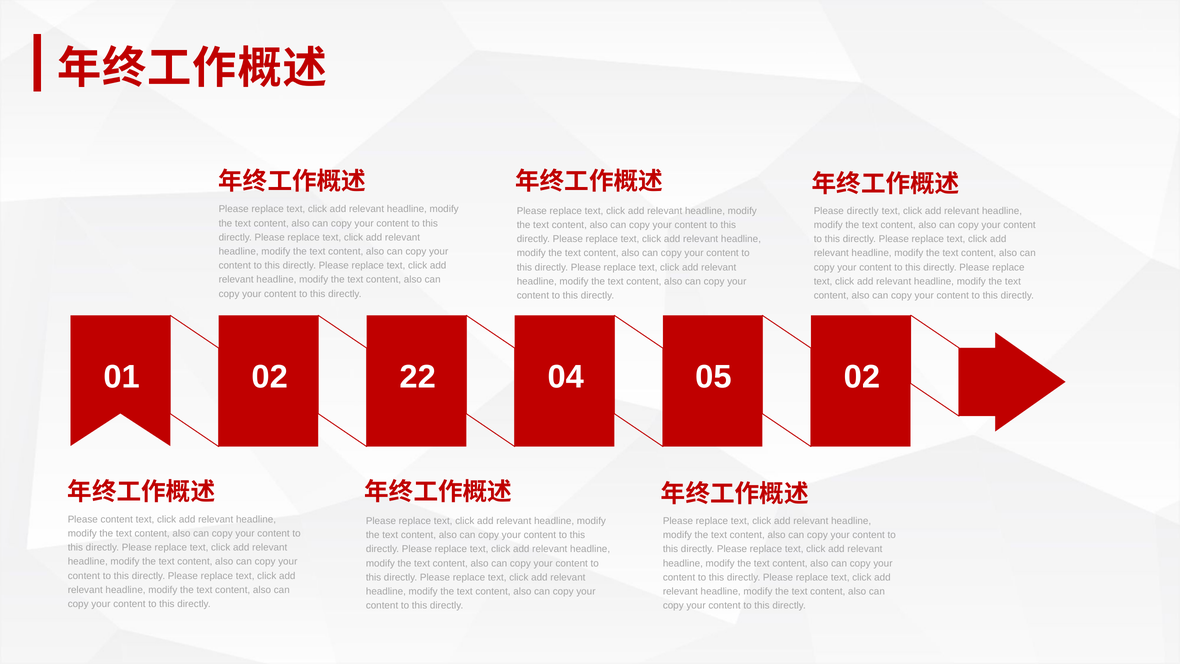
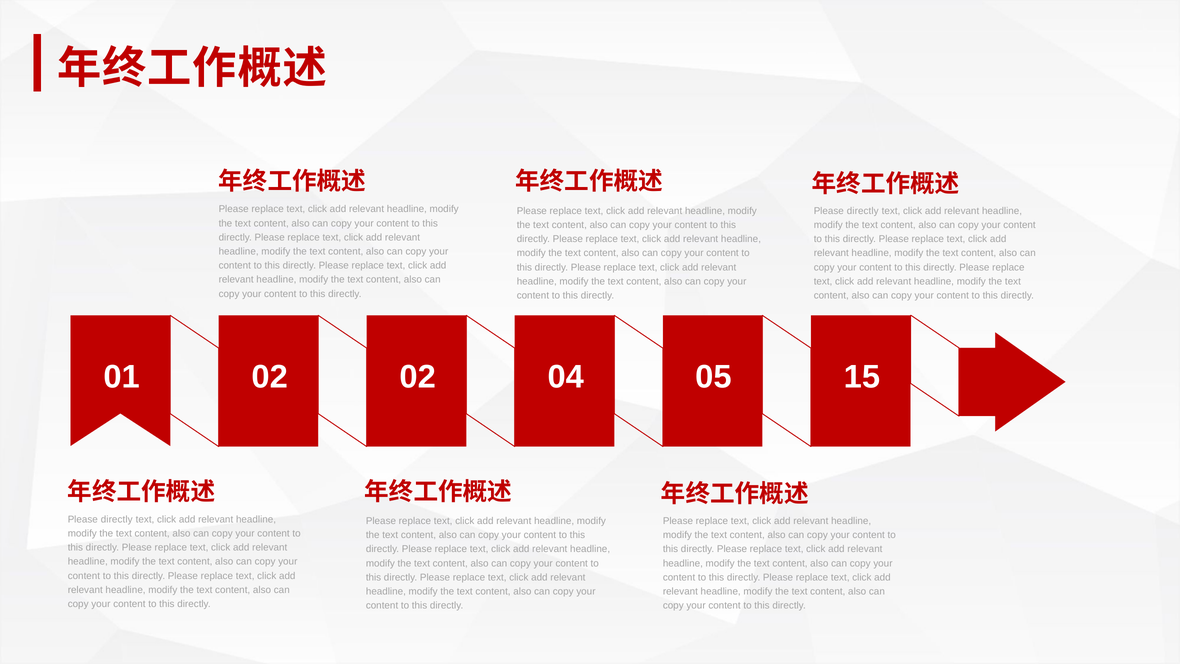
02 22: 22 -> 02 (418, 377)
05 02: 02 -> 15 (862, 377)
content: content -> directly (117, 519)
